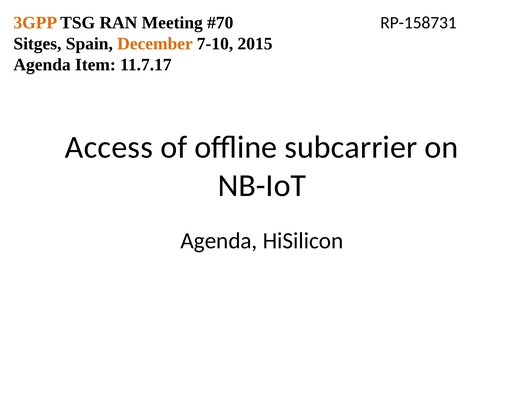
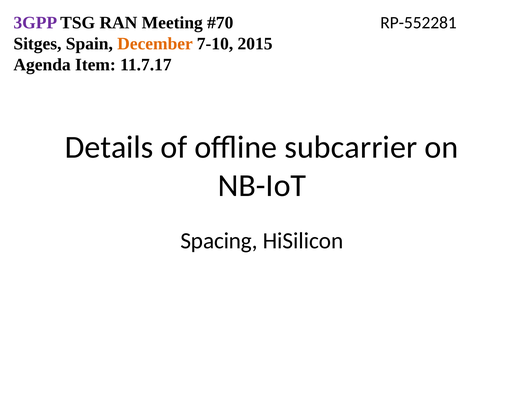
3GPP colour: orange -> purple (35, 23)
RP-158731: RP-158731 -> RP-552281 (419, 23)
Access: Access -> Details (109, 147)
Agenda: Agenda -> Spacing (219, 241)
